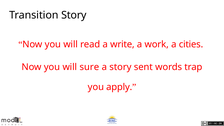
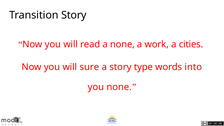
a write: write -> none (122, 44)
sent: sent -> type (143, 67)
trap: trap -> into (193, 67)
you apply: apply -> none (119, 87)
